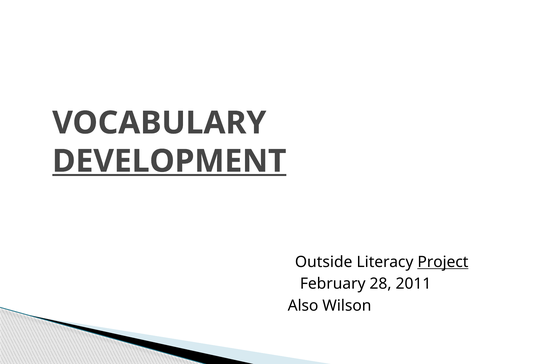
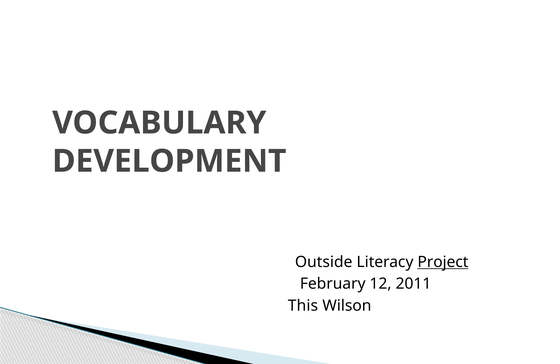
DEVELOPMENT underline: present -> none (169, 161)
28: 28 -> 12 (381, 284)
Also: Also -> This (303, 306)
